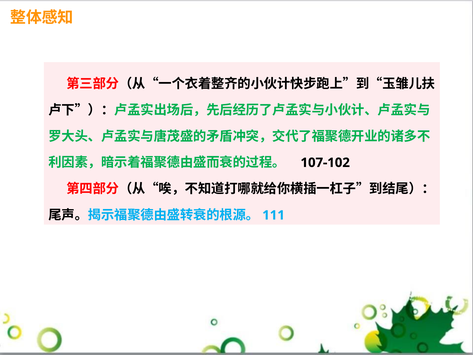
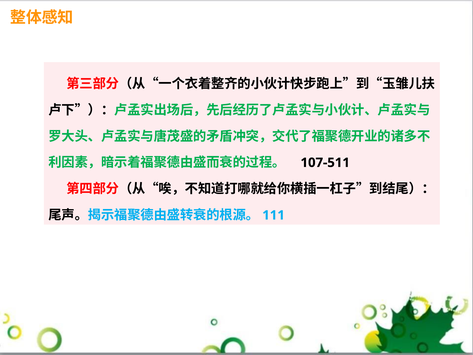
107-102: 107-102 -> 107-511 (325, 163)
